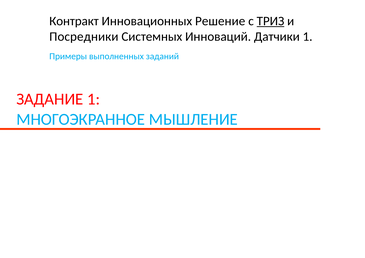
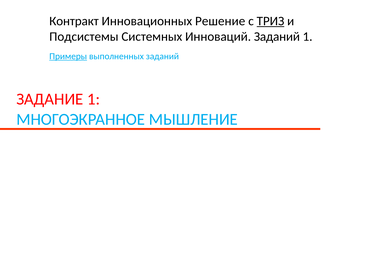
Посредники: Посредники -> Подсистемы (84, 37)
Инноваций Датчики: Датчики -> Заданий (277, 37)
Примеры underline: none -> present (68, 56)
